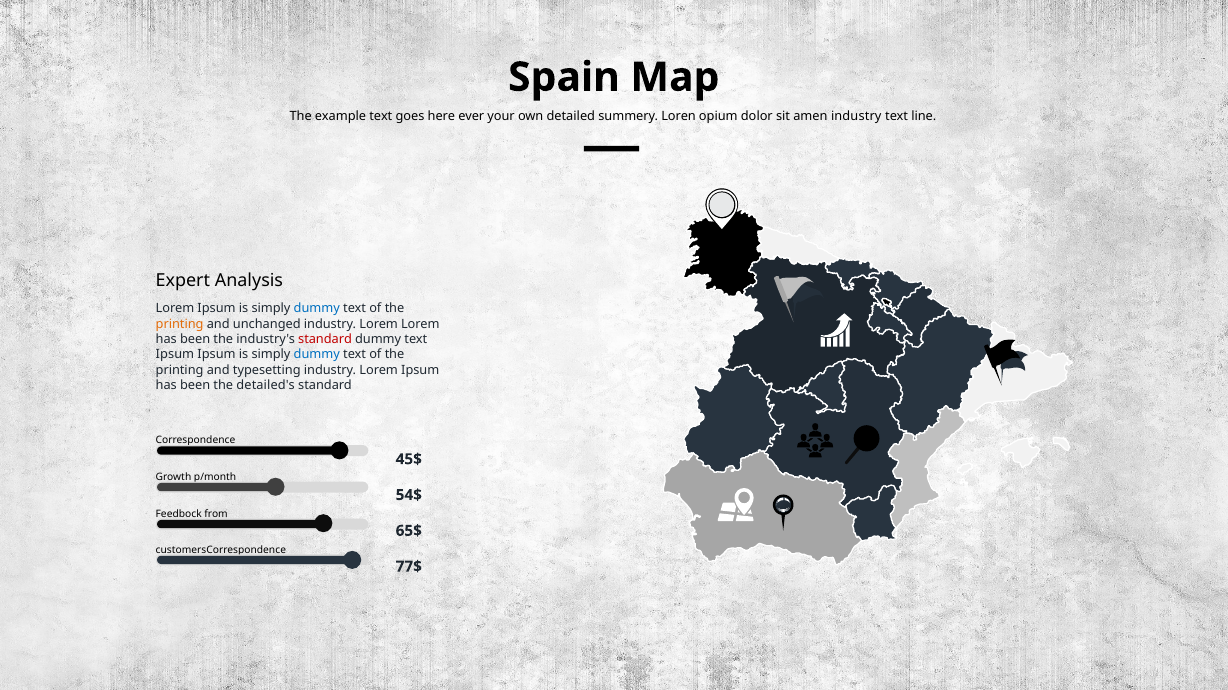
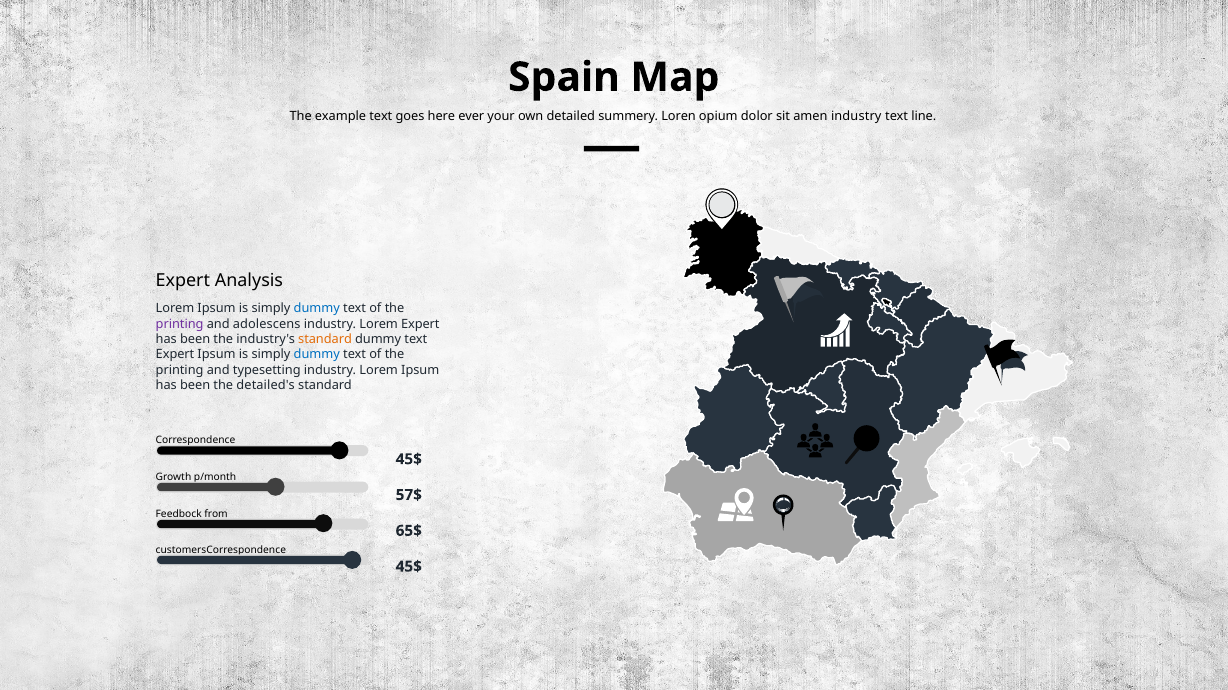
printing colour: orange -> purple (180, 324)
unchanged: unchanged -> adolescens (267, 324)
Lorem Lorem: Lorem -> Expert (420, 324)
standard colour: red -> orange (325, 340)
Ipsum: Ipsum -> Expert (175, 355)
54$: 54$ -> 57$ (409, 495)
77$: 77$ -> 45$ (409, 567)
